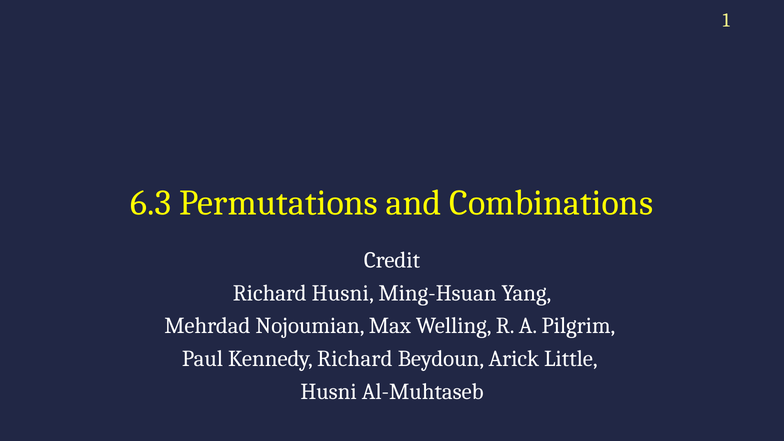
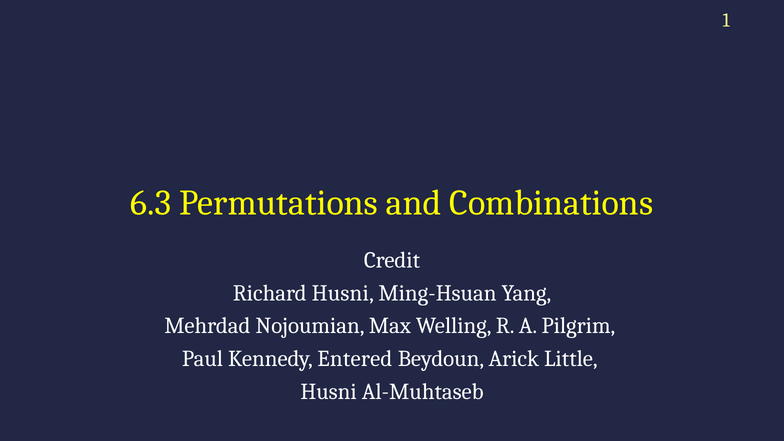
Kennedy Richard: Richard -> Entered (355, 359)
